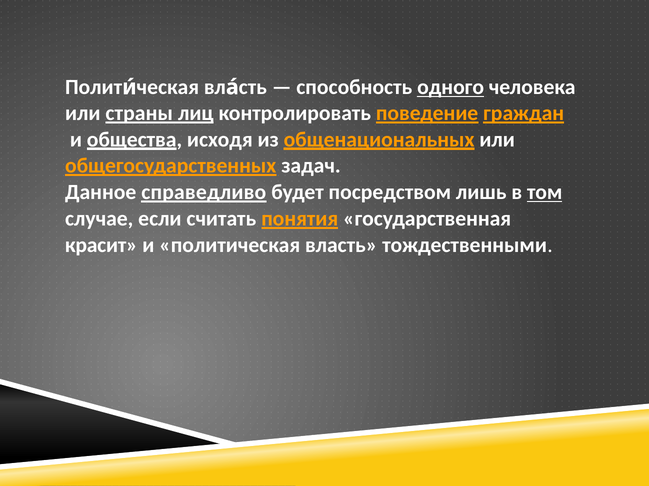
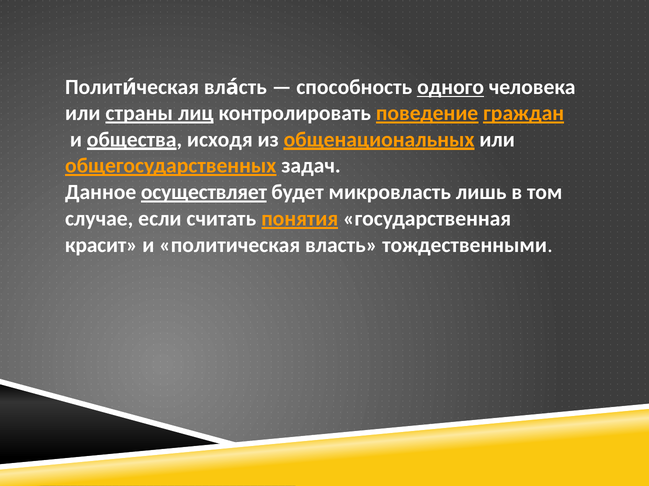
справедливо: справедливо -> осуществляет (204, 192)
посредством: посредством -> микровласть (390, 192)
том underline: present -> none (545, 192)
